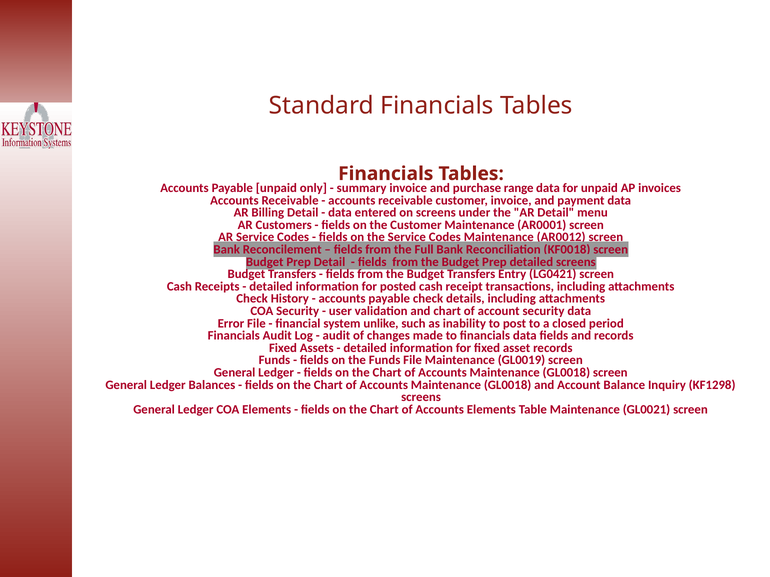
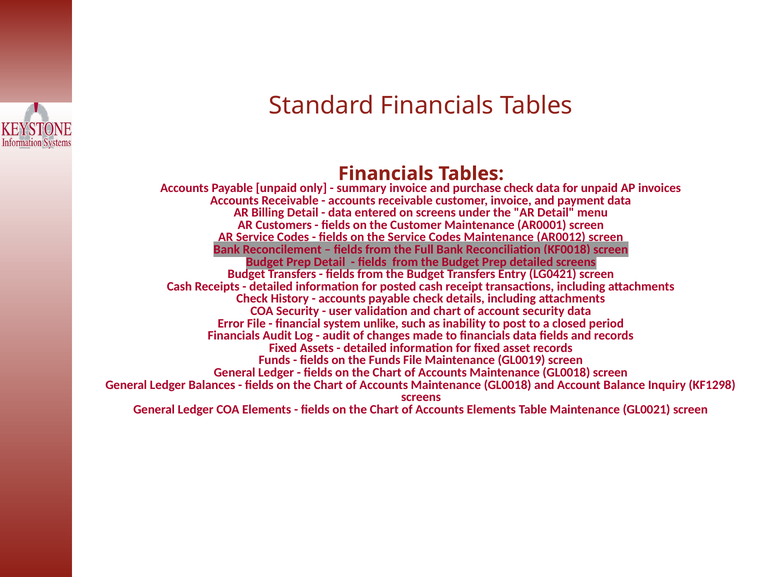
range: range -> check (519, 188)
